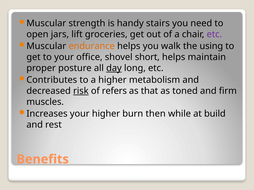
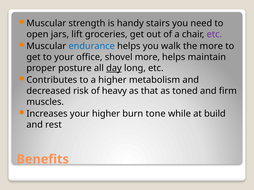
endurance colour: orange -> blue (92, 46)
the using: using -> more (211, 46)
shovel short: short -> more (147, 57)
risk underline: present -> none (81, 91)
refers: refers -> heavy (114, 91)
then: then -> tone (156, 114)
